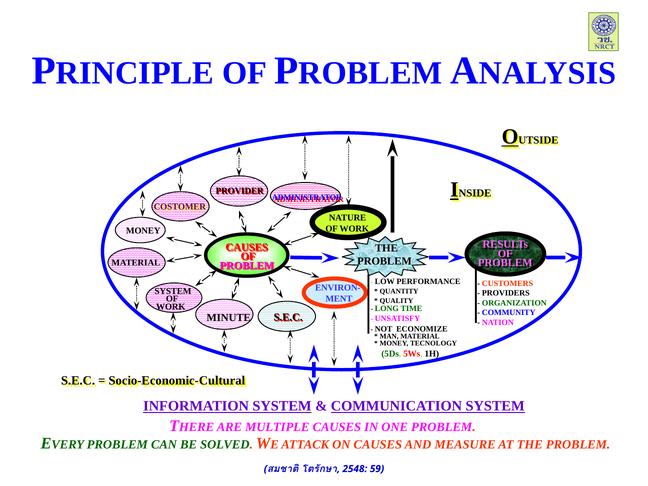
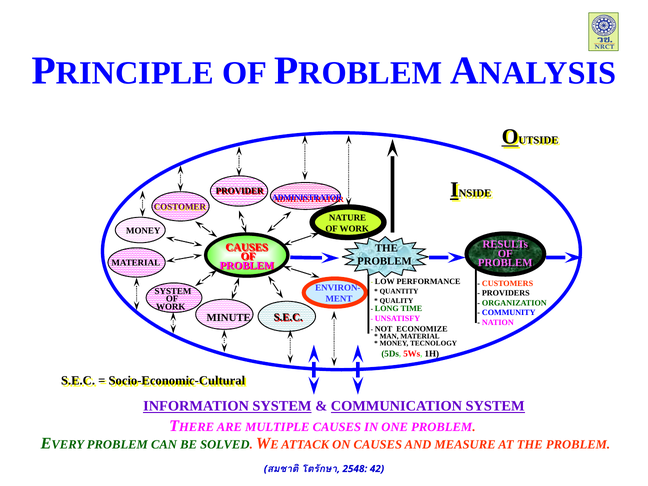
59: 59 -> 42 (377, 469)
